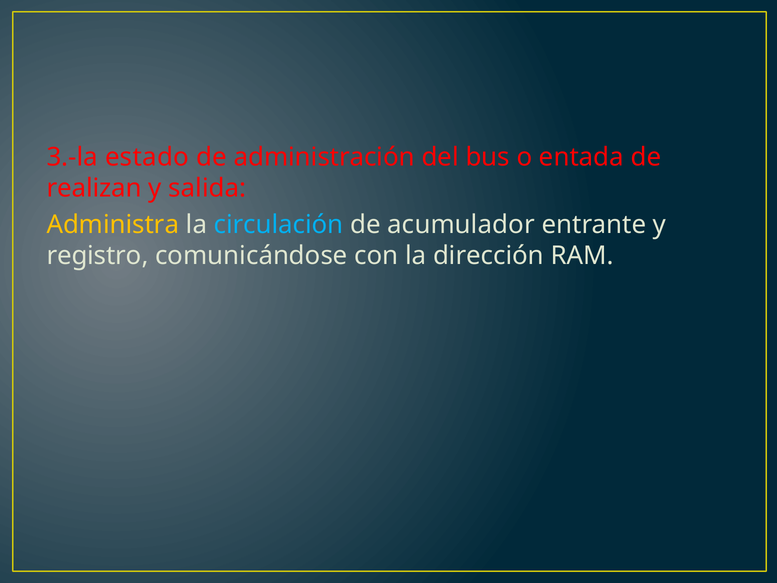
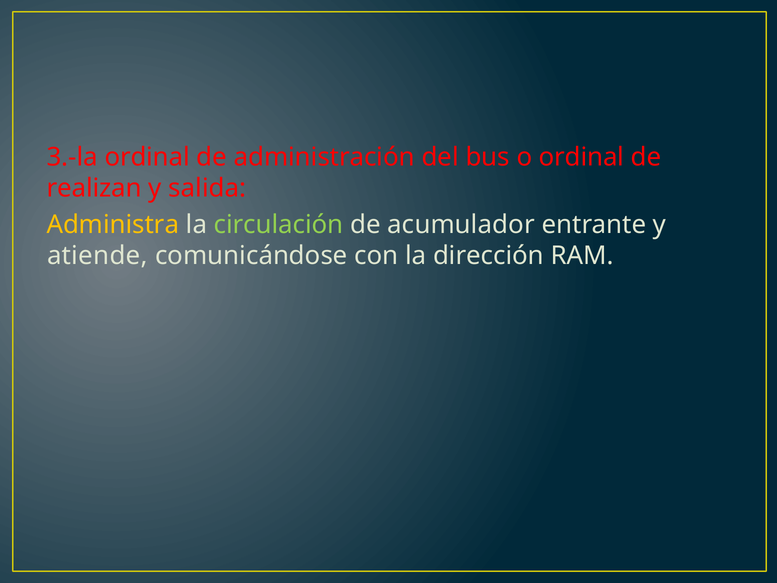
3.-la estado: estado -> ordinal (147, 157)
o entada: entada -> ordinal (582, 157)
circulación colour: light blue -> light green (279, 225)
registro: registro -> atiende (97, 256)
